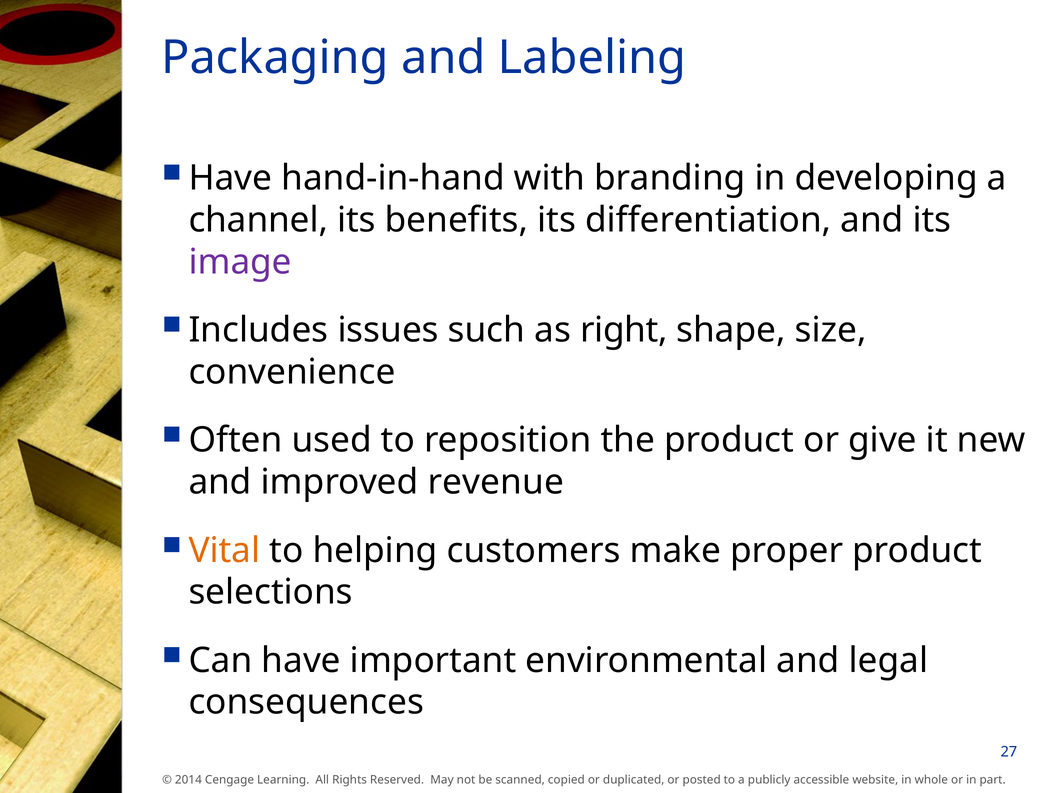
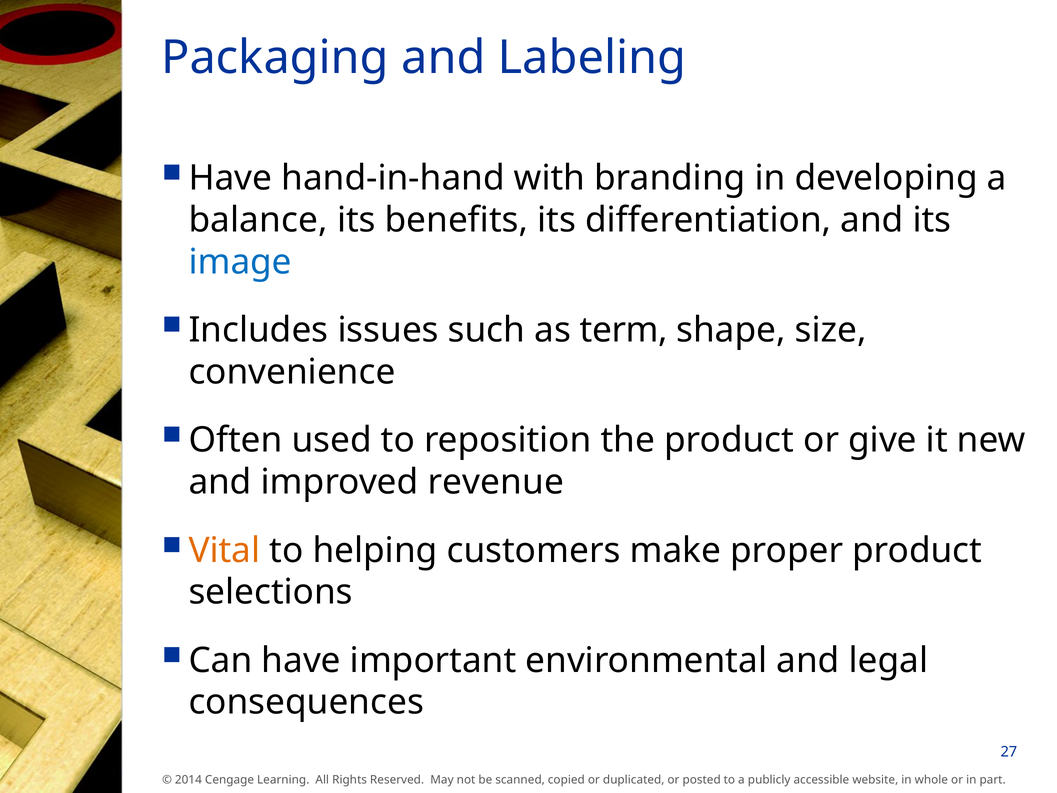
channel: channel -> balance (258, 220)
image colour: purple -> blue (240, 262)
right: right -> term (624, 330)
